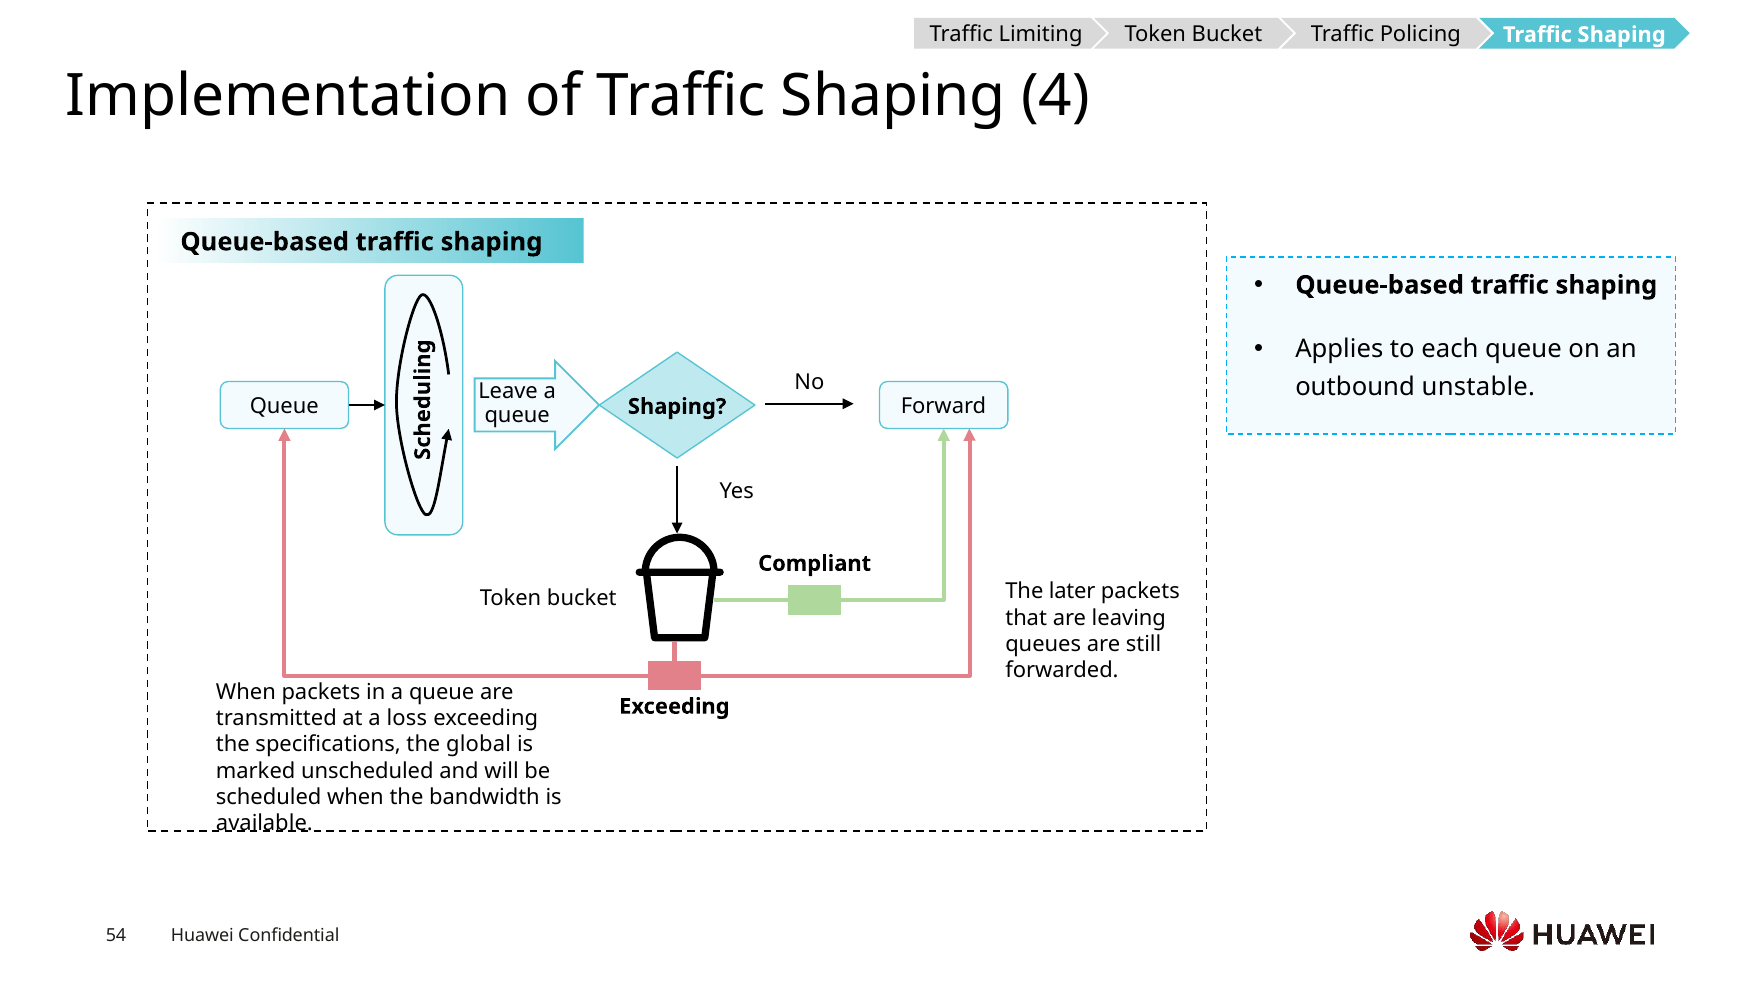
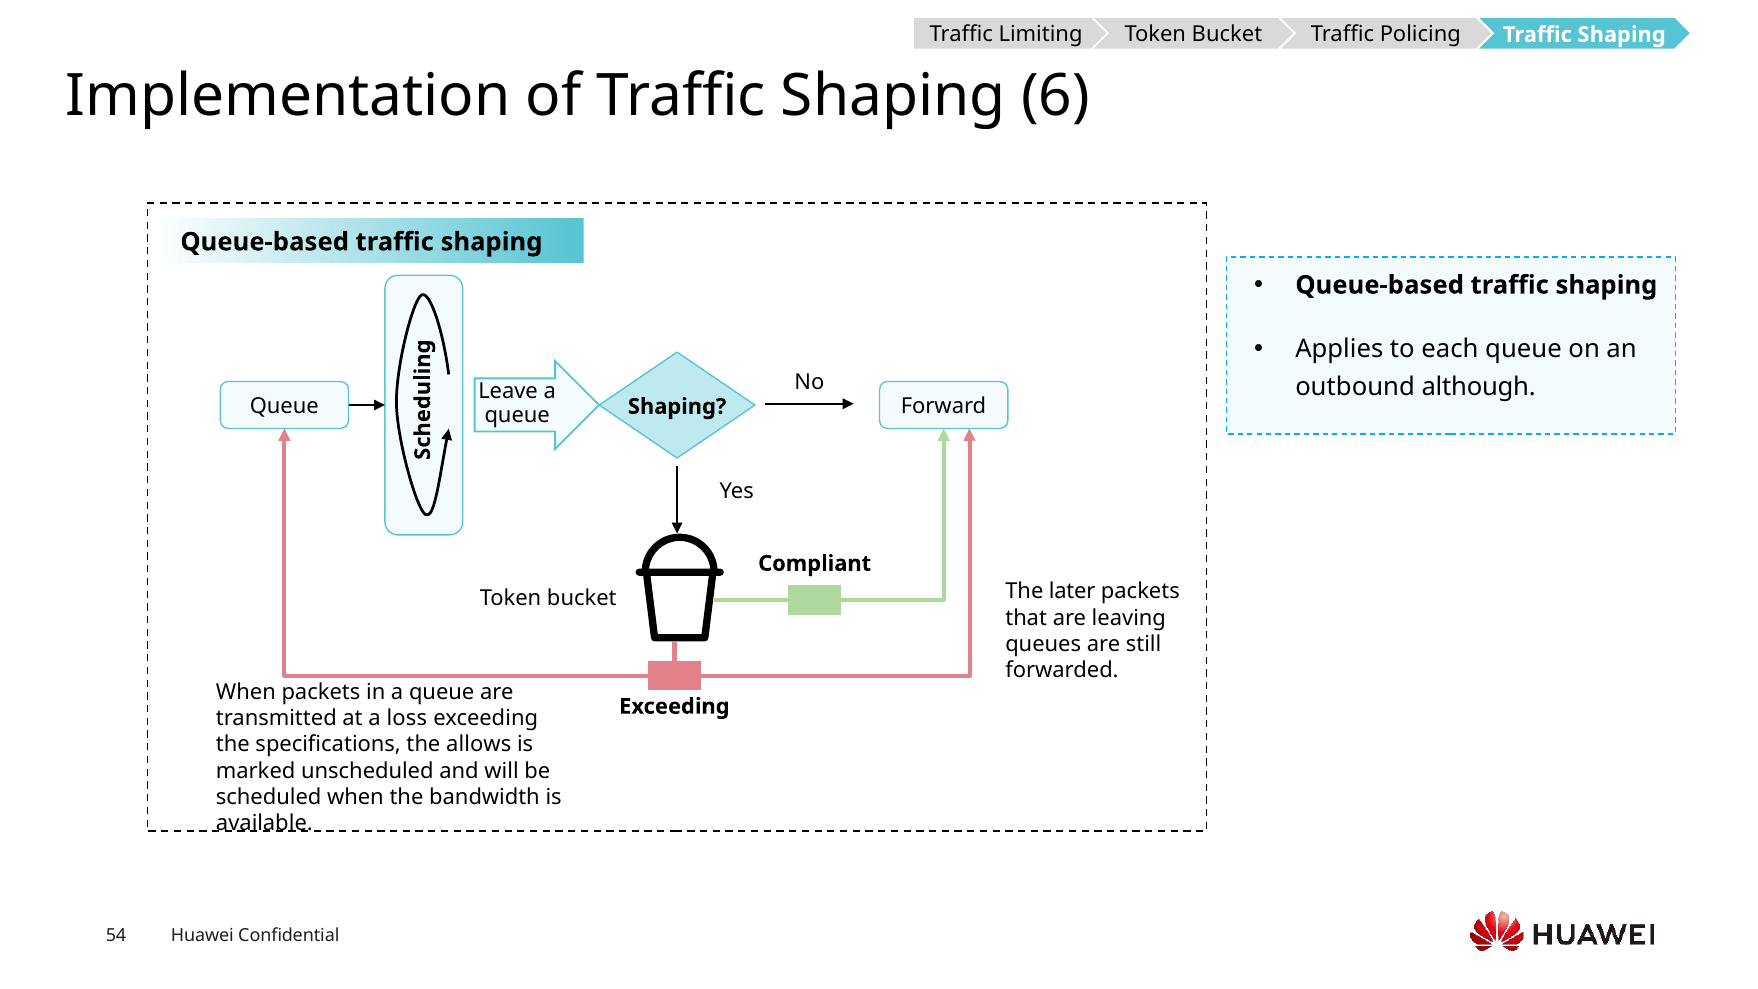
4: 4 -> 6 (1055, 96)
unstable: unstable -> although (1479, 387)
global: global -> allows (479, 744)
